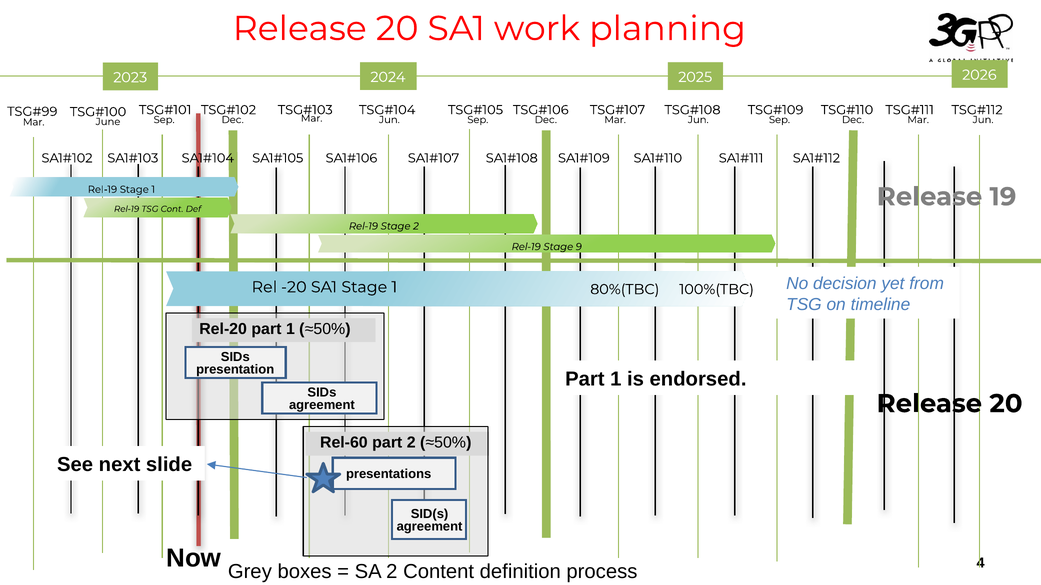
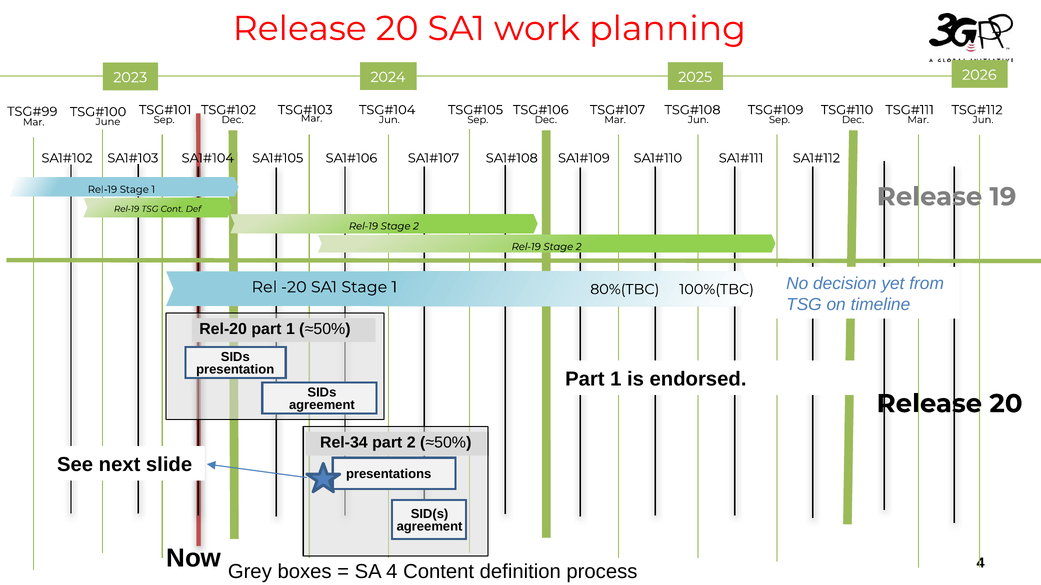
9: 9 -> 2 (579, 247)
Rel-60: Rel-60 -> Rel-34 (344, 443)
SA 2: 2 -> 4 (392, 572)
